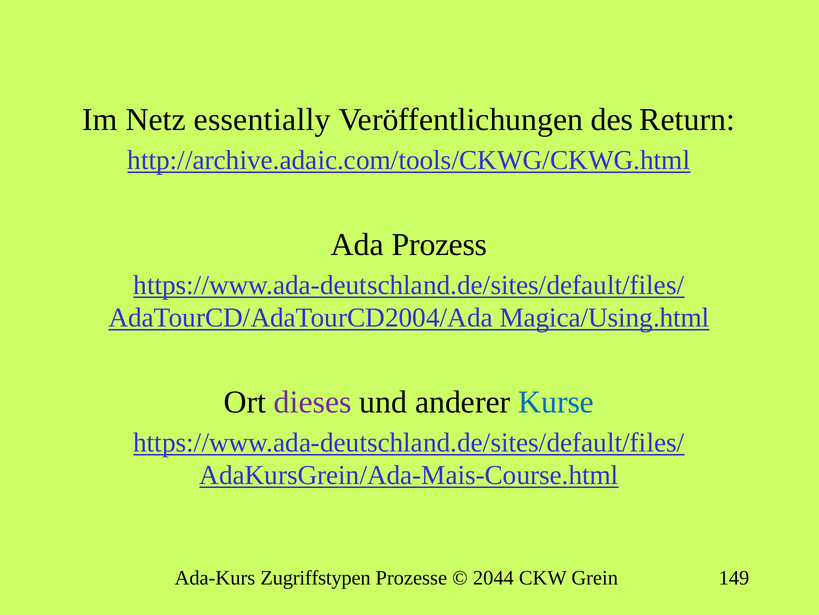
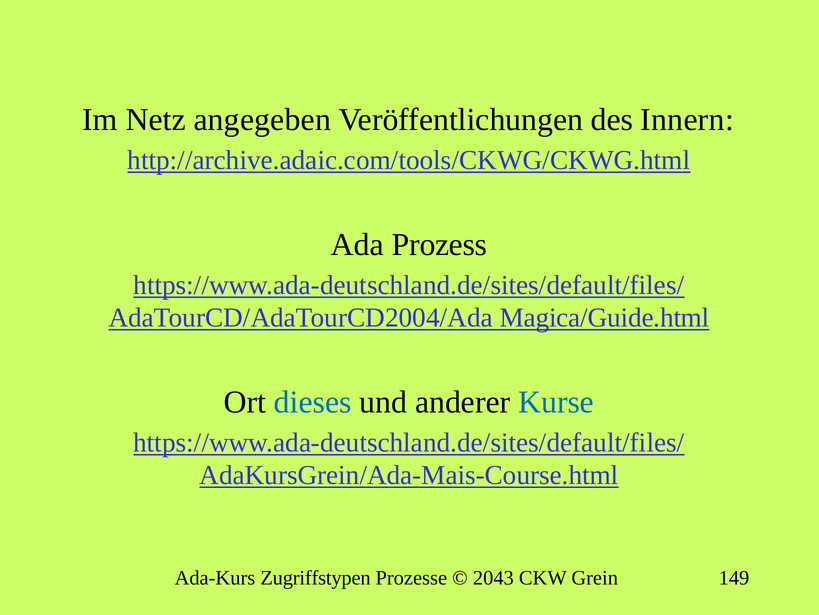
essentially: essentially -> angegeben (262, 120)
Return: Return -> Innern (687, 120)
Magica/Using.html: Magica/Using.html -> Magica/Guide.html (605, 317)
dieses colour: purple -> blue (313, 402)
2044: 2044 -> 2043 (493, 577)
